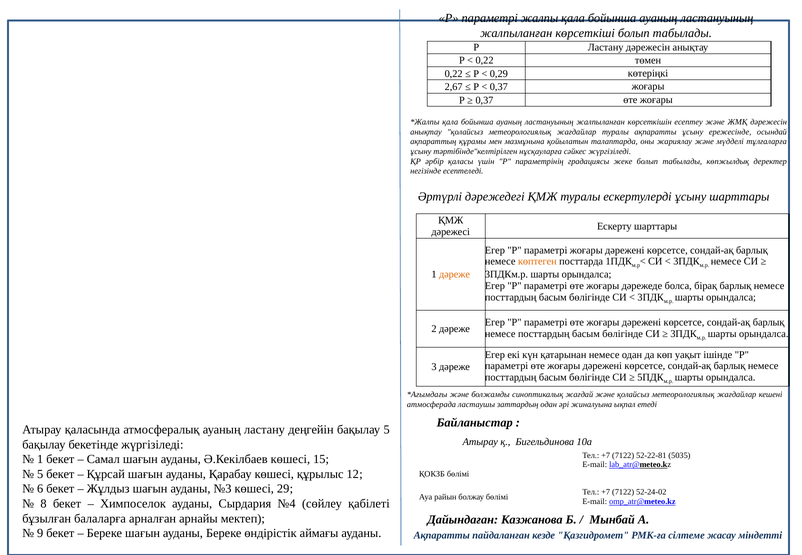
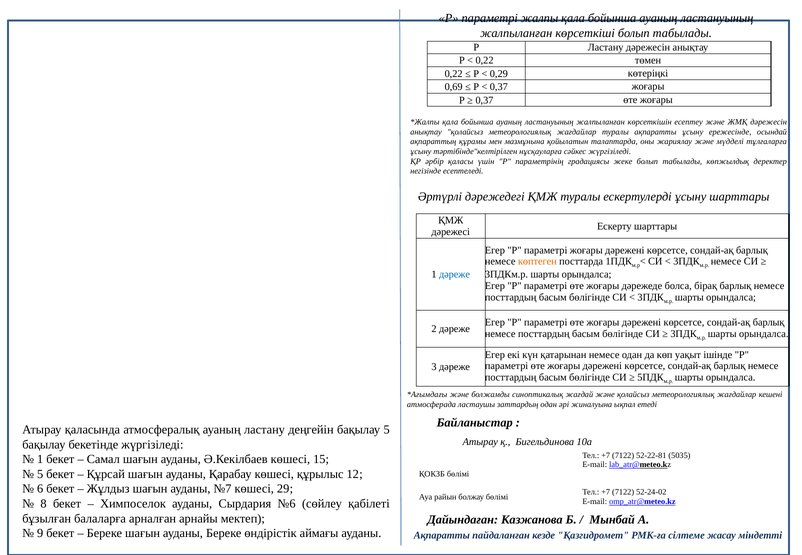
2,67: 2,67 -> 0,69 (454, 87)
дәреже colour: orange -> blue (454, 275)
№3: №3 -> №7 (223, 489)
№4: №4 -> №6 (287, 504)
